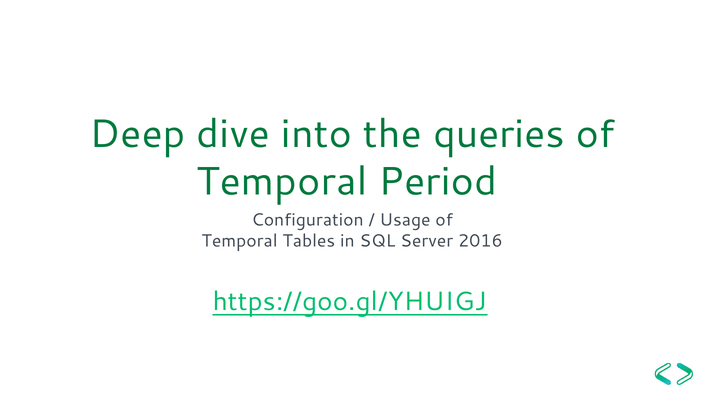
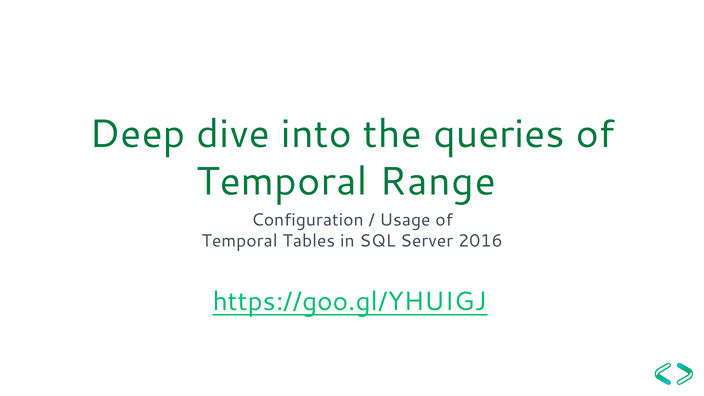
Period: Period -> Range (438, 182)
